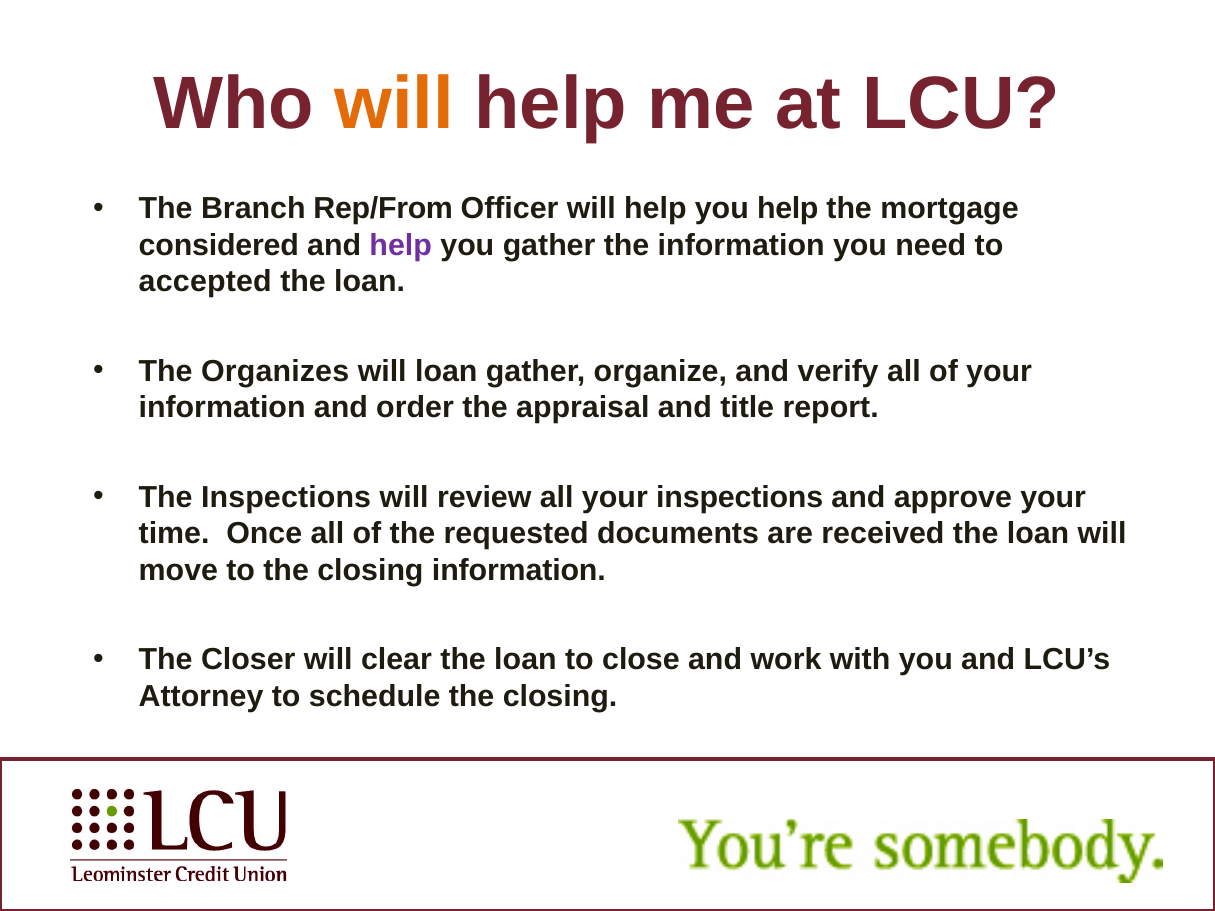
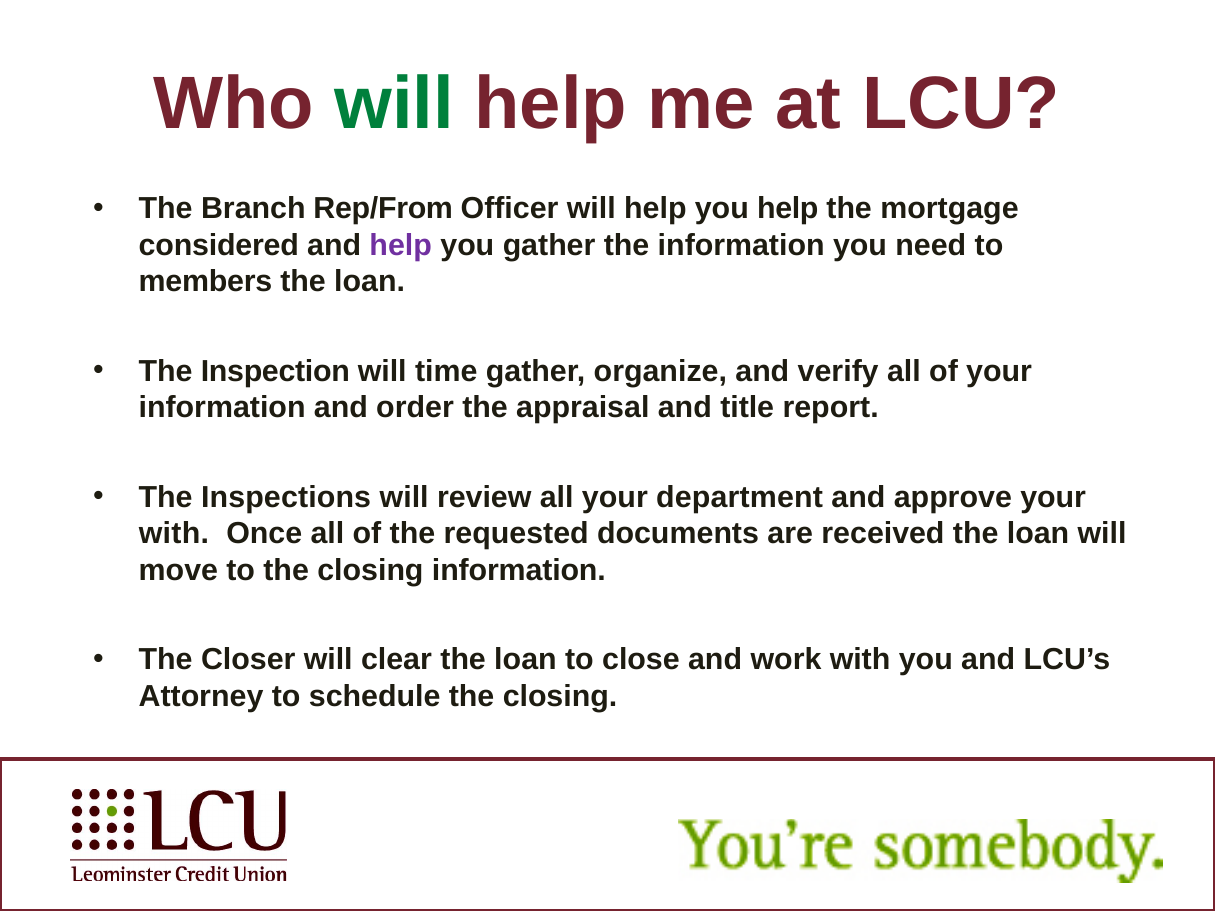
will colour: orange -> green (394, 104)
accepted: accepted -> members (205, 282)
Organizes: Organizes -> Inspection (275, 371)
will loan: loan -> time (446, 371)
your inspections: inspections -> department (740, 498)
time: time -> with (174, 534)
